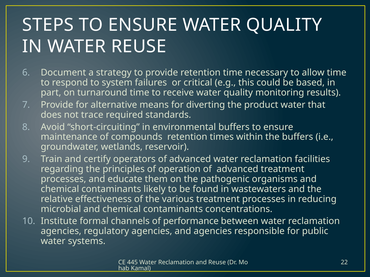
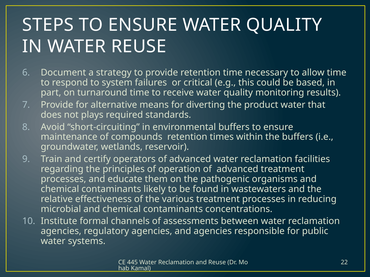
trace: trace -> plays (92, 115)
performance: performance -> assessments (191, 222)
